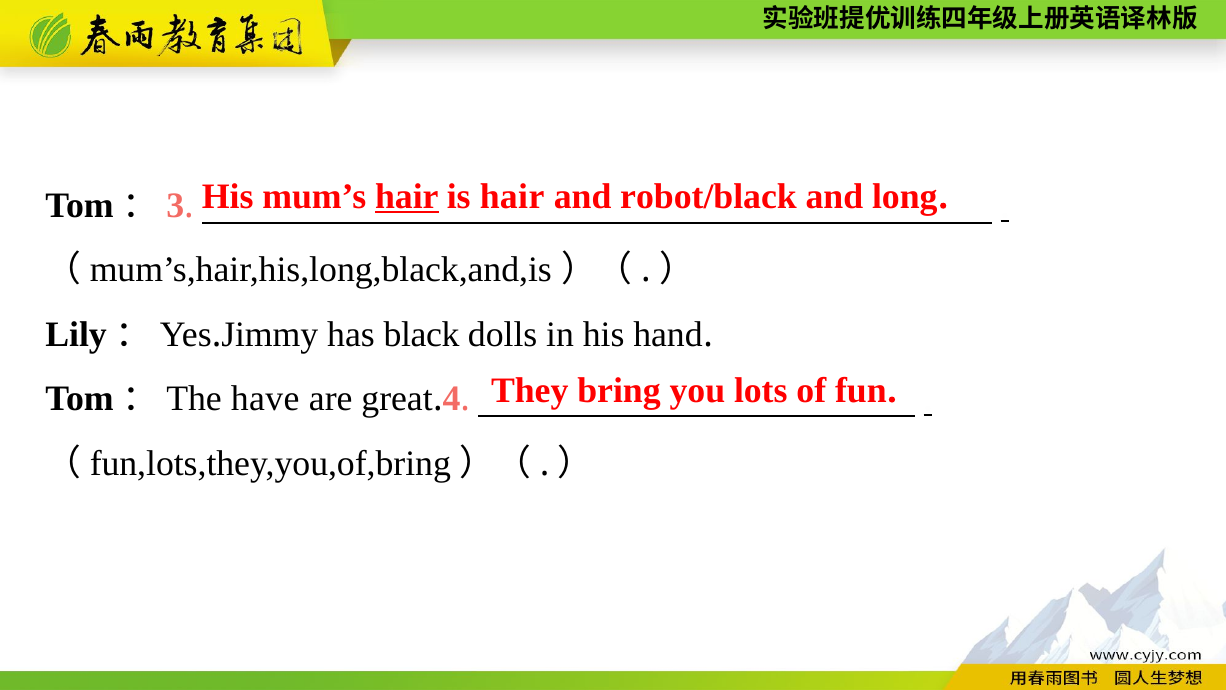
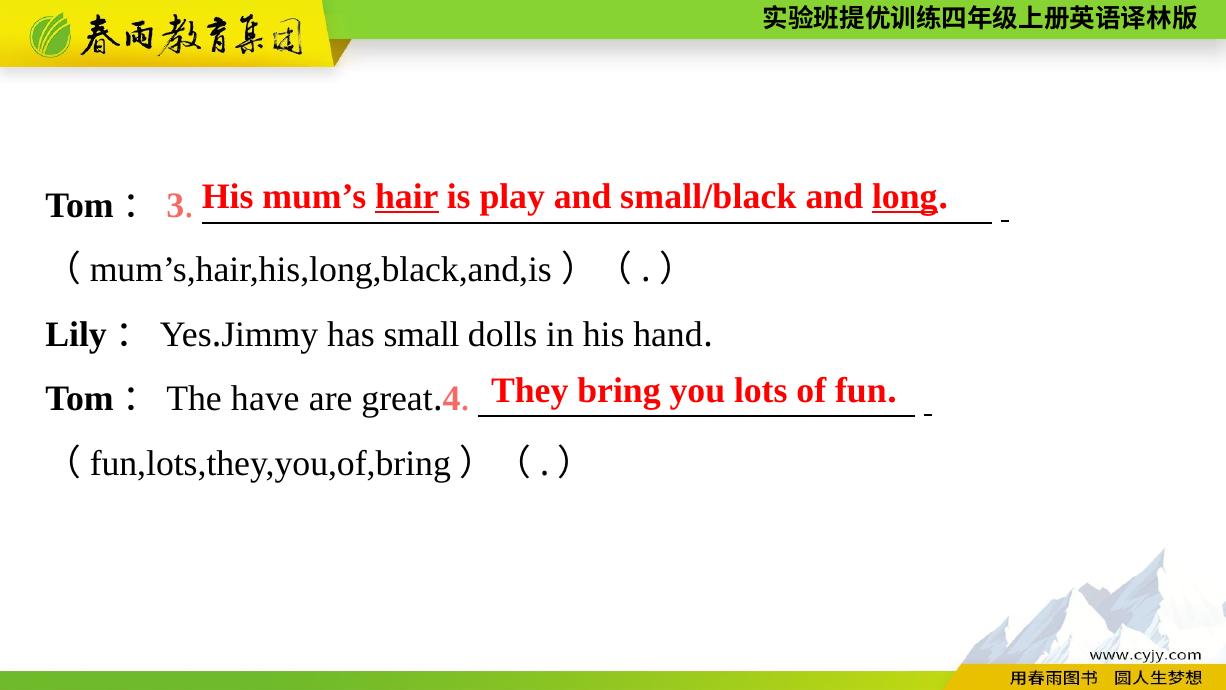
is hair: hair -> play (512, 196)
robot/black: robot/black -> small/black (708, 196)
long underline: none -> present (905, 196)
black: black -> small (422, 334)
